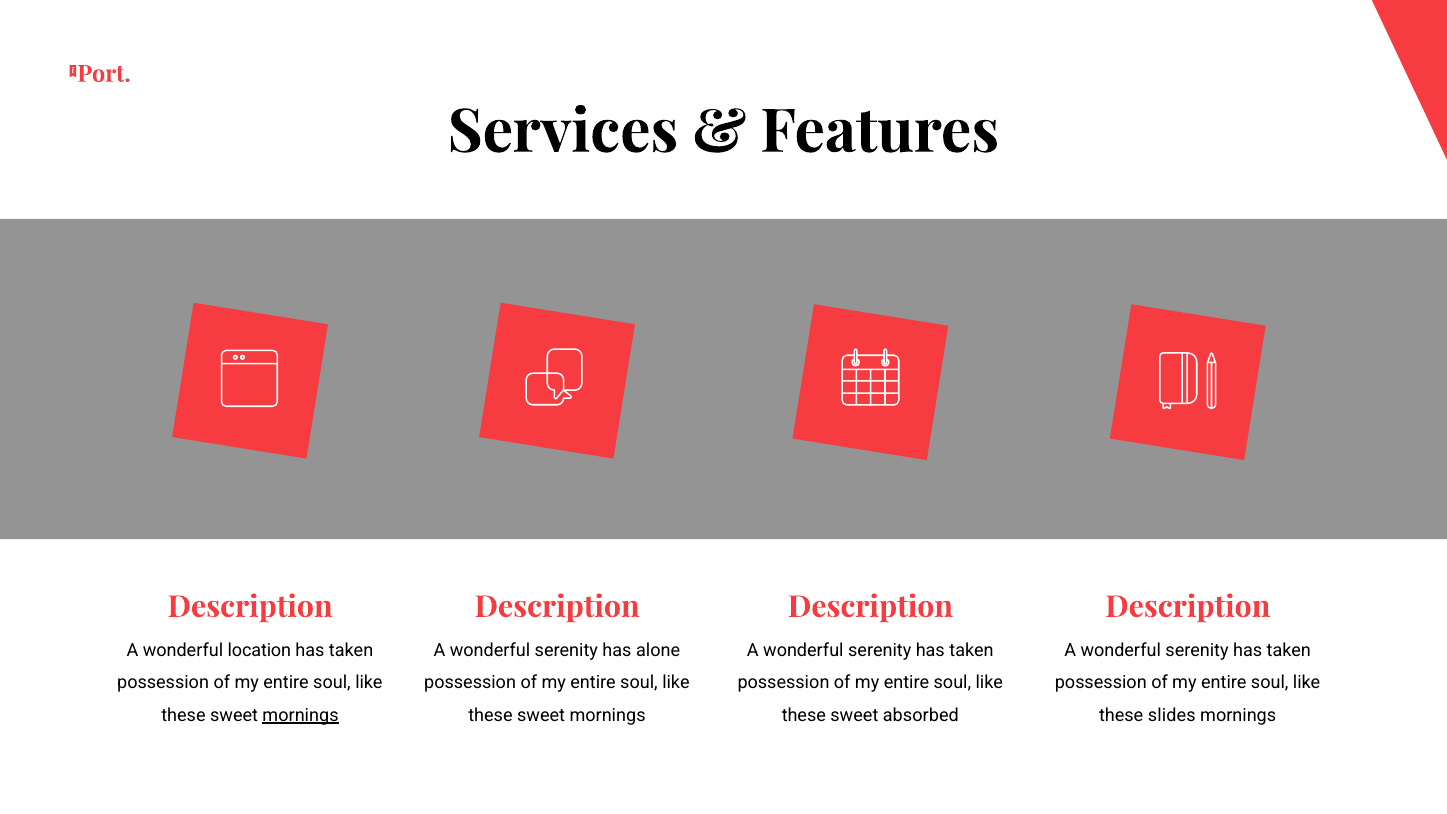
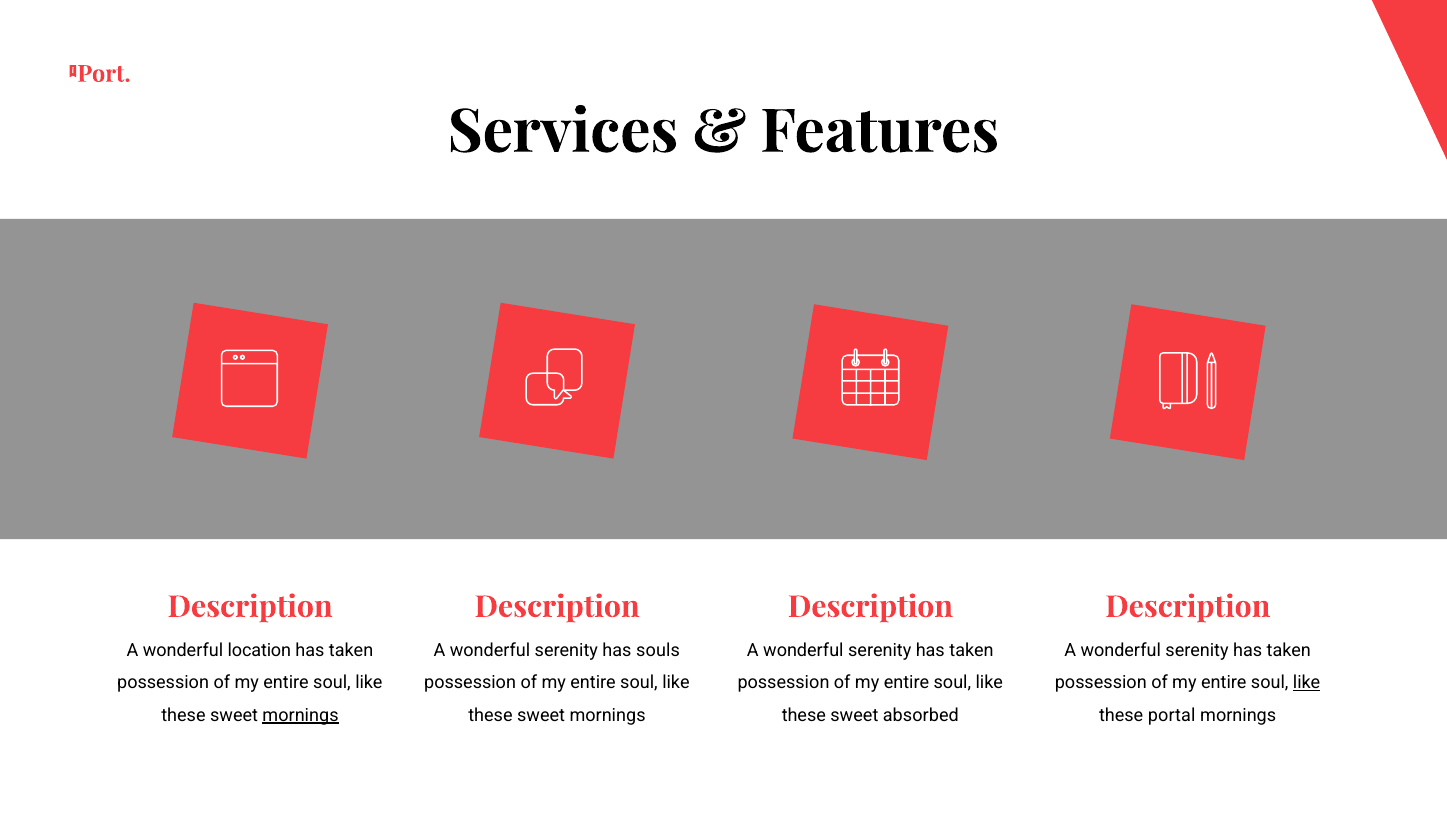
alone: alone -> souls (658, 650)
like underline: none -> present (1307, 683)
slides: slides -> portal (1172, 715)
